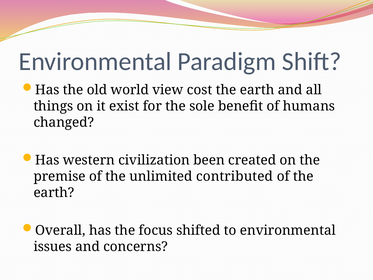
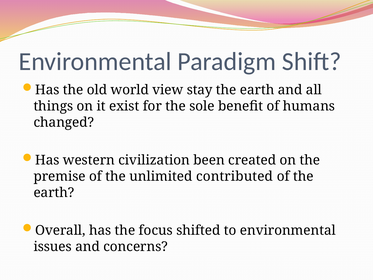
cost: cost -> stay (200, 90)
